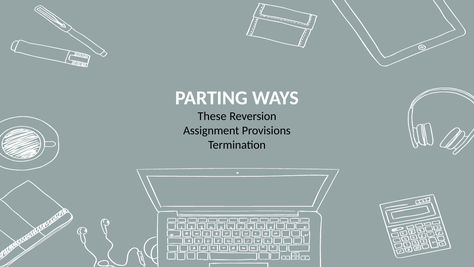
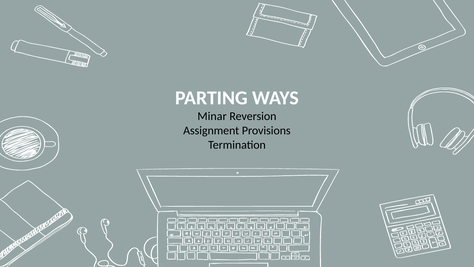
These: These -> Minar (212, 116)
